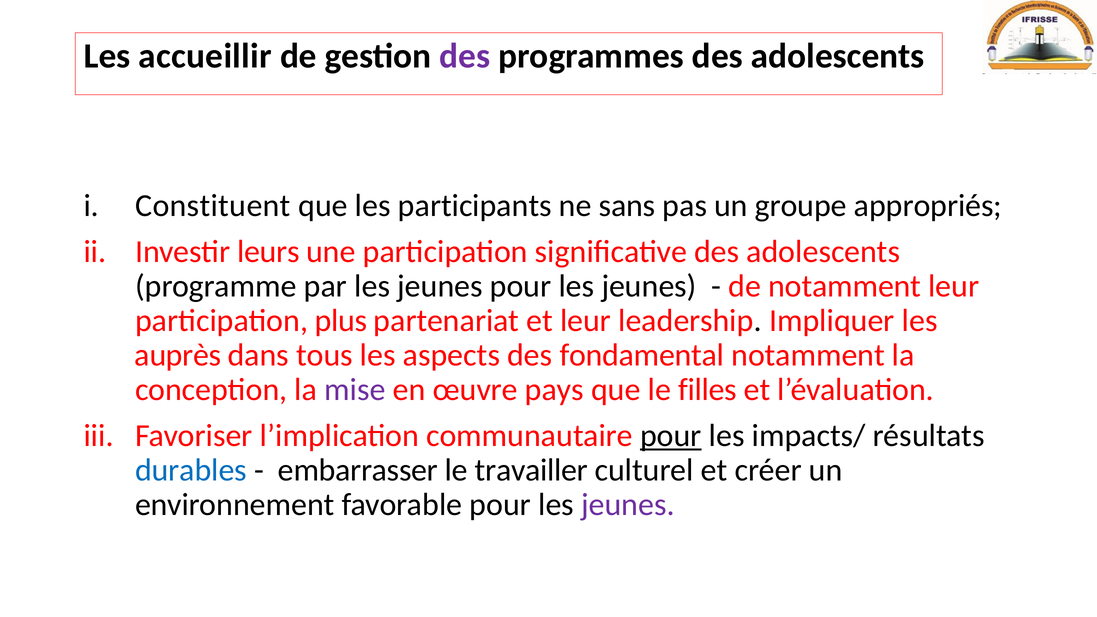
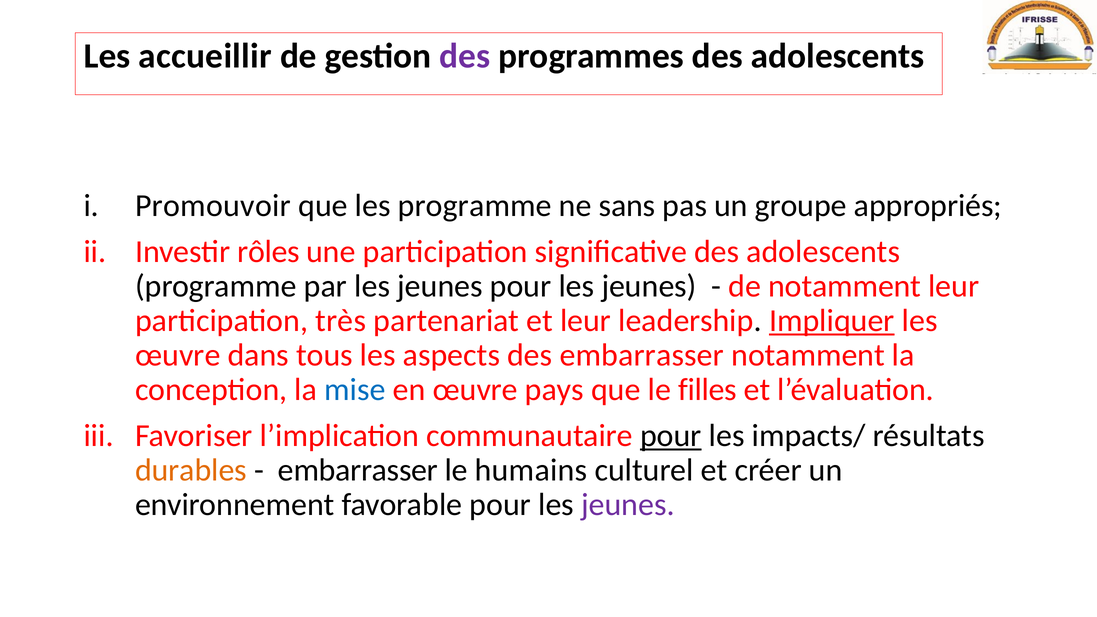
Constituent: Constituent -> Promouvoir (213, 206)
les participants: participants -> programme (475, 206)
leurs: leurs -> rôles (268, 252)
plus: plus -> très (341, 321)
Impliquer underline: none -> present (832, 321)
auprès: auprès -> œuvre (178, 355)
des fondamental: fondamental -> embarrasser (642, 355)
mise colour: purple -> blue (355, 390)
durables colour: blue -> orange (191, 470)
travailler: travailler -> humains (531, 470)
